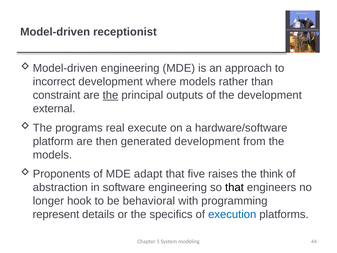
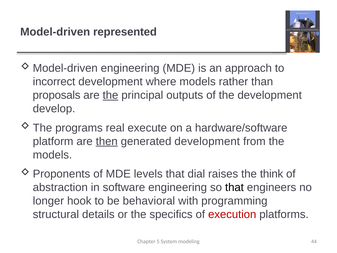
receptionist: receptionist -> represented (125, 32)
constraint: constraint -> proposals (57, 95)
external: external -> develop (54, 109)
then underline: none -> present (107, 141)
adapt: adapt -> levels (148, 174)
five: five -> dial (196, 174)
represent: represent -> structural (56, 214)
execution colour: blue -> red (232, 214)
